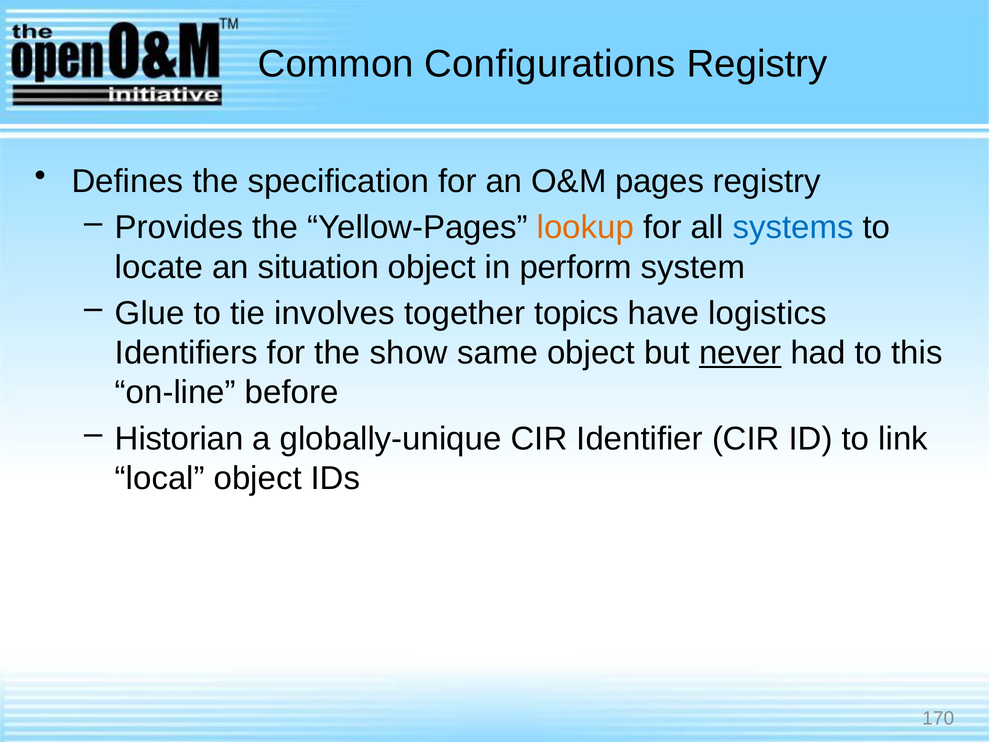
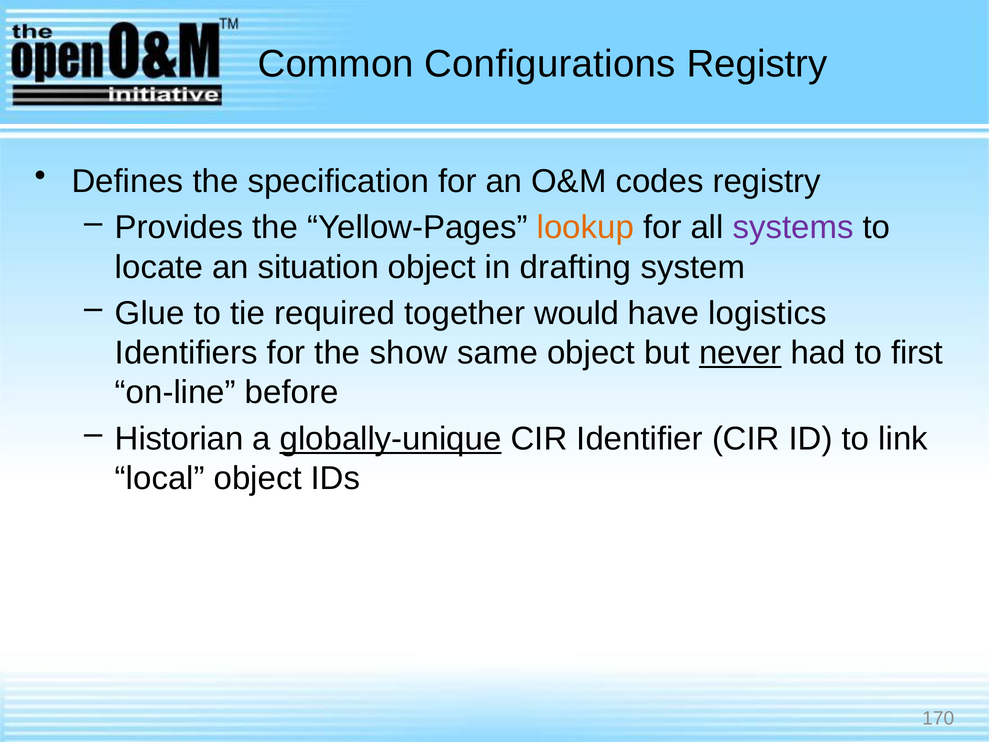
pages: pages -> codes (660, 181)
systems colour: blue -> purple (793, 228)
perform: perform -> drafting (576, 267)
involves: involves -> required (335, 313)
topics: topics -> would (577, 313)
this: this -> first (917, 353)
globally-unique underline: none -> present (391, 438)
